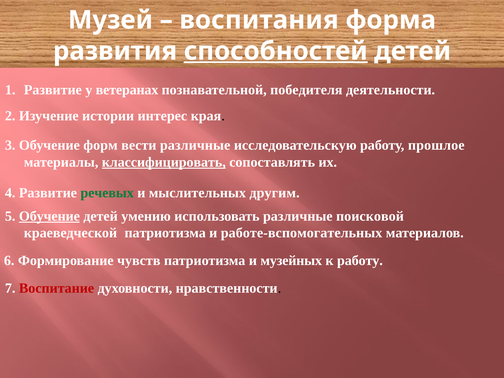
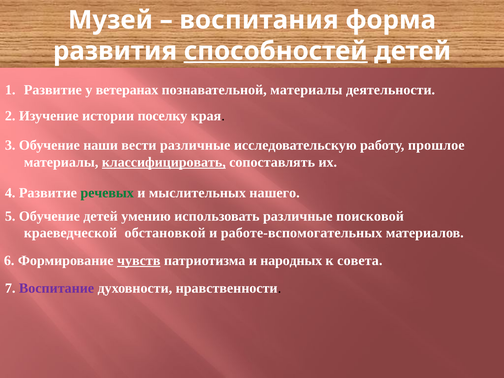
познавательной победителя: победителя -> материалы (306, 90)
интерес: интерес -> поселку (162, 116)
форм: форм -> наши (101, 145)
другим: другим -> нашего (275, 193)
Обучение underline: present -> none (49, 216)
краеведческой патриотизма: патриотизма -> обстановкой (165, 233)
чувств underline: none -> present (139, 260)
музейных: музейных -> народных (291, 260)
к работу: работу -> совета (360, 260)
Воспитание colour: red -> purple (57, 288)
